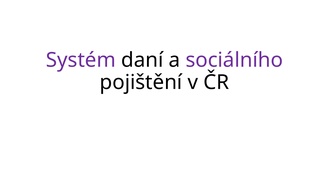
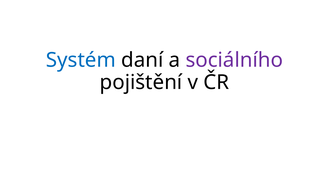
Systém colour: purple -> blue (81, 60)
